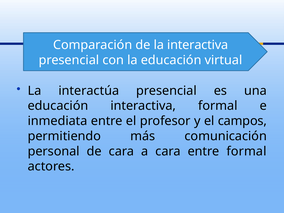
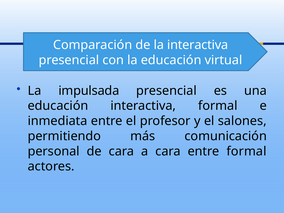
interactúa: interactúa -> impulsada (89, 91)
campos: campos -> salones (242, 121)
